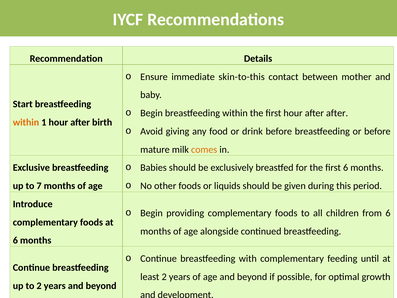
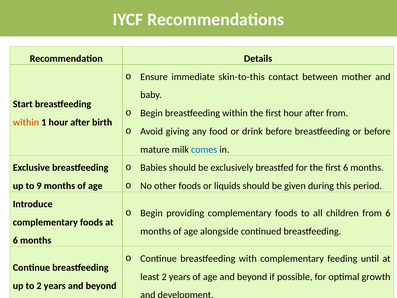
after after: after -> from (337, 113)
comes colour: orange -> blue (204, 149)
7: 7 -> 9 (39, 186)
